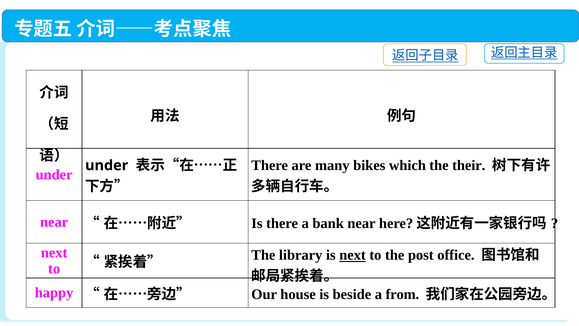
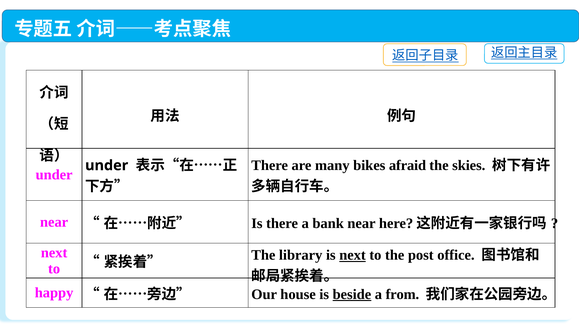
which: which -> afraid (408, 165)
their: their -> skies (469, 165)
beside underline: none -> present (352, 294)
